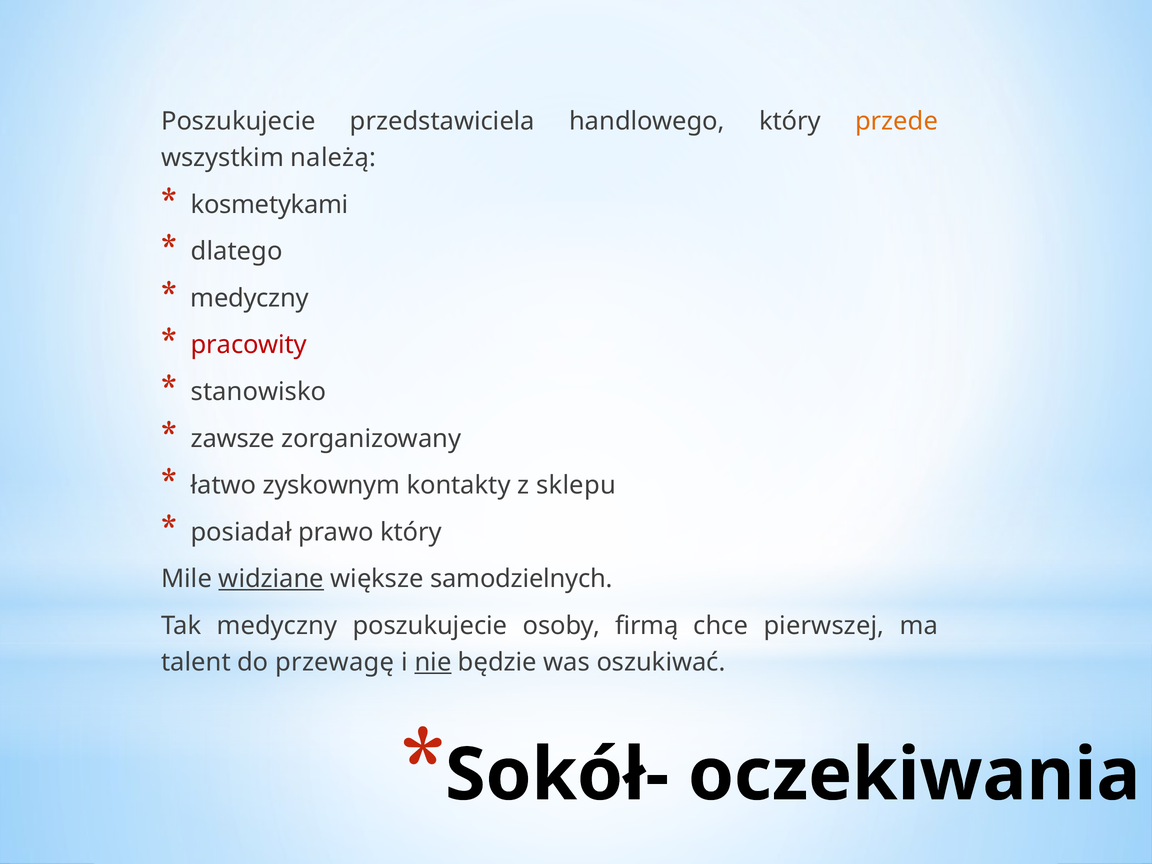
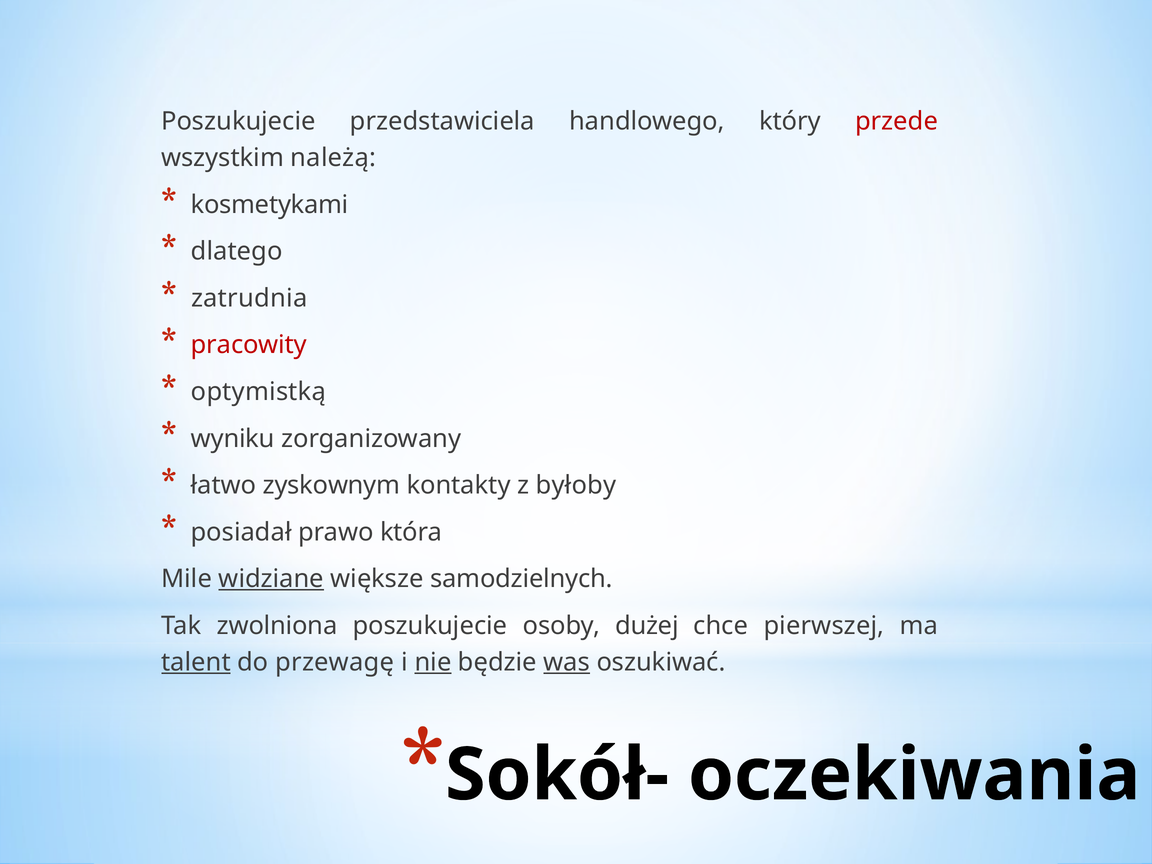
przede colour: orange -> red (897, 121)
medyczny: medyczny -> zatrudnia (249, 298)
stanowisko: stanowisko -> optymistką (258, 392)
zawsze: zawsze -> wyniku (233, 439)
sklepu: sklepu -> byłoby (576, 485)
prawo który: który -> która (411, 532)
Tak medyczny: medyczny -> zwolniona (277, 626)
firmą: firmą -> dużej (647, 626)
talent underline: none -> present (196, 662)
was underline: none -> present (567, 662)
